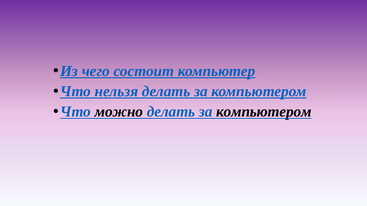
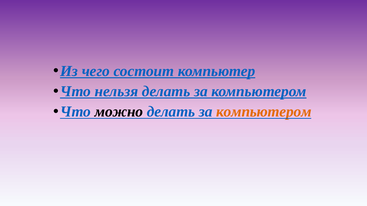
компьютером colour: black -> orange (264, 112)
